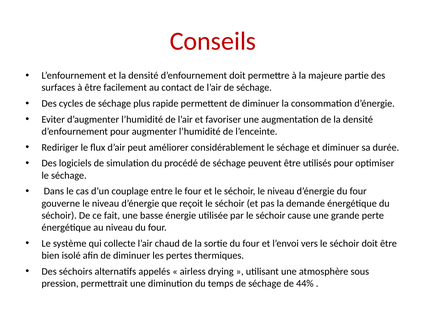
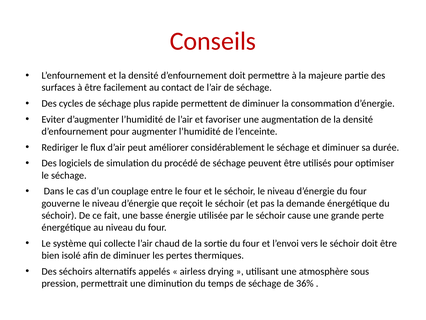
44%: 44% -> 36% (305, 283)
